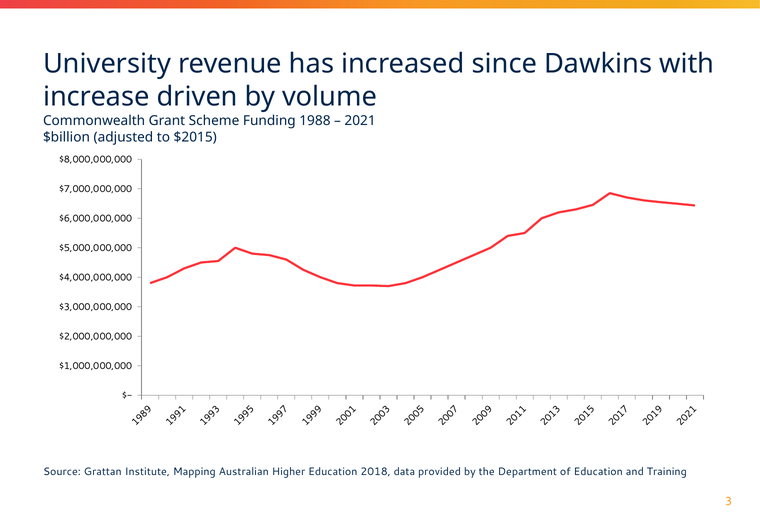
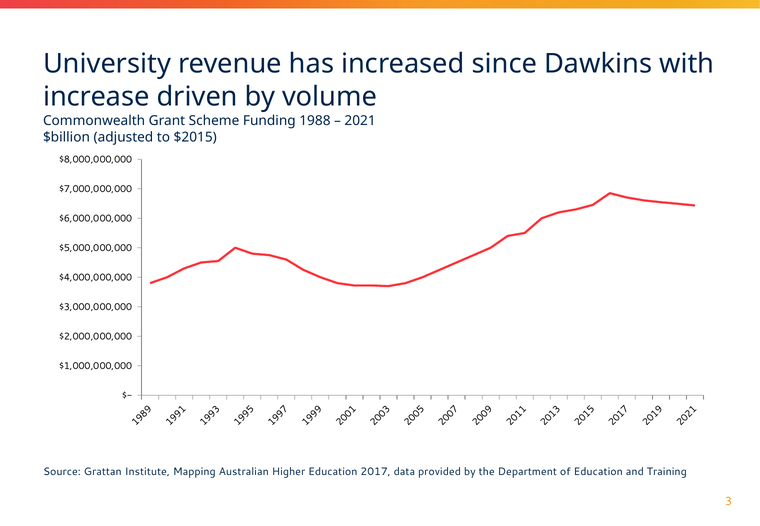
2018: 2018 -> 2017 (376, 472)
